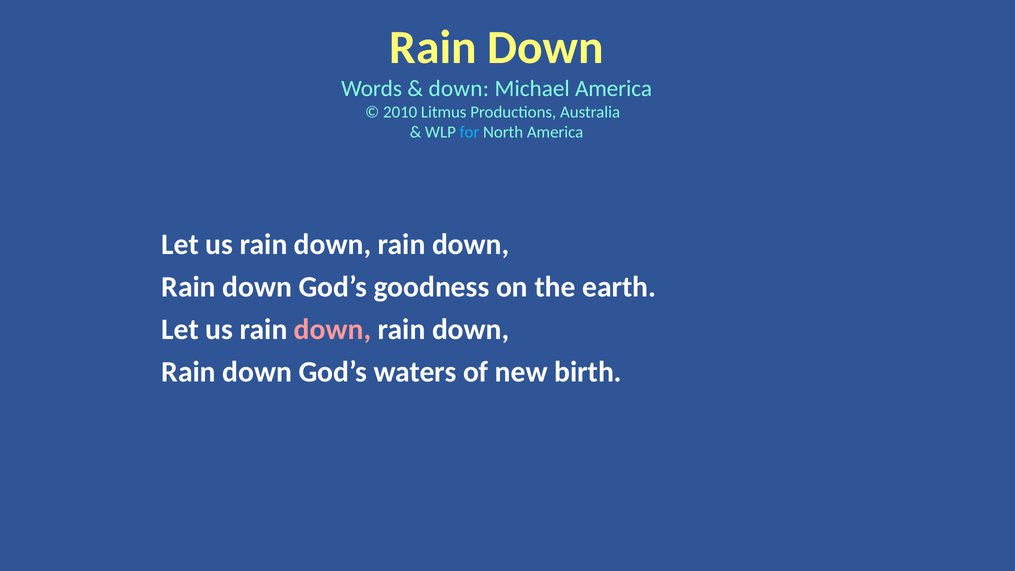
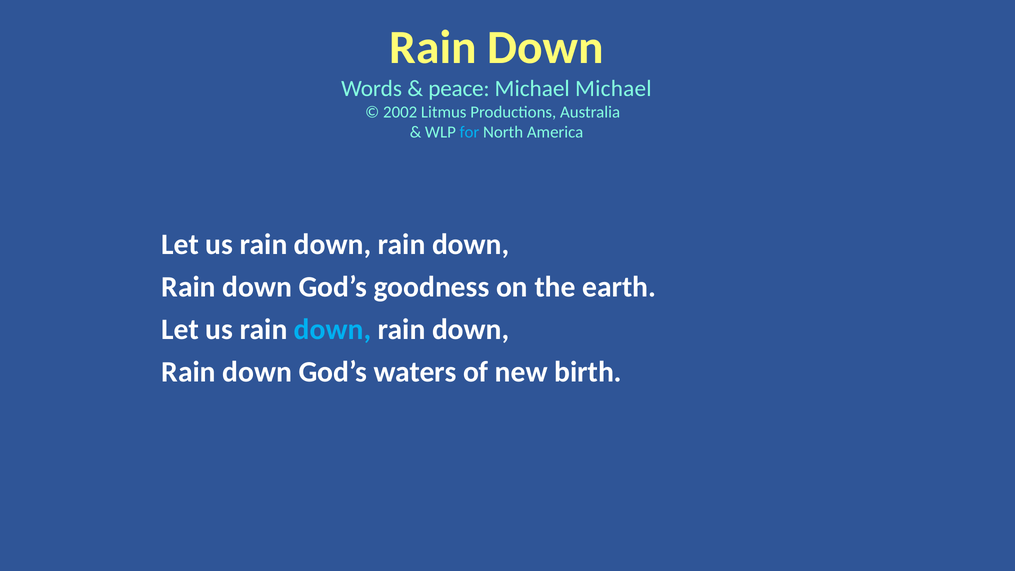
down: down -> peace (459, 88)
Michael America: America -> Michael (613, 88)
2010: 2010 -> 2002 (400, 112)
down colour: pink -> light blue (333, 330)
